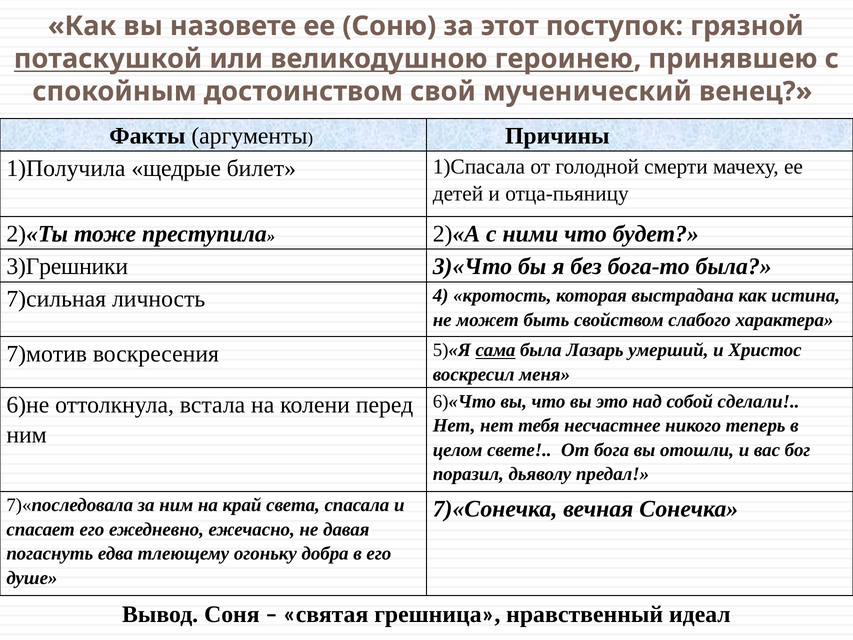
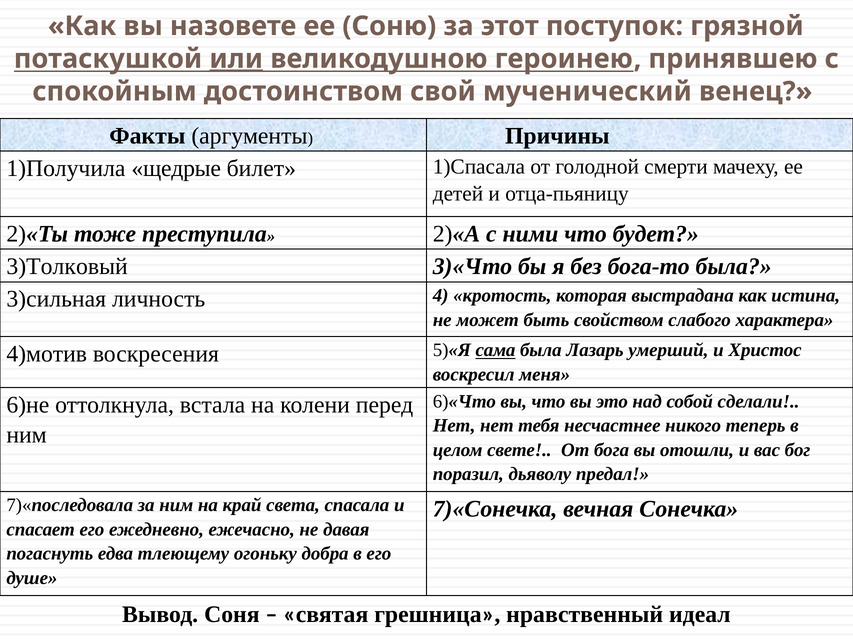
или underline: none -> present (236, 59)
3)Грешники: 3)Грешники -> 3)Толковый (67, 266)
7)сильная: 7)сильная -> 3)сильная (56, 299)
7)мотив: 7)мотив -> 4)мотив (47, 354)
